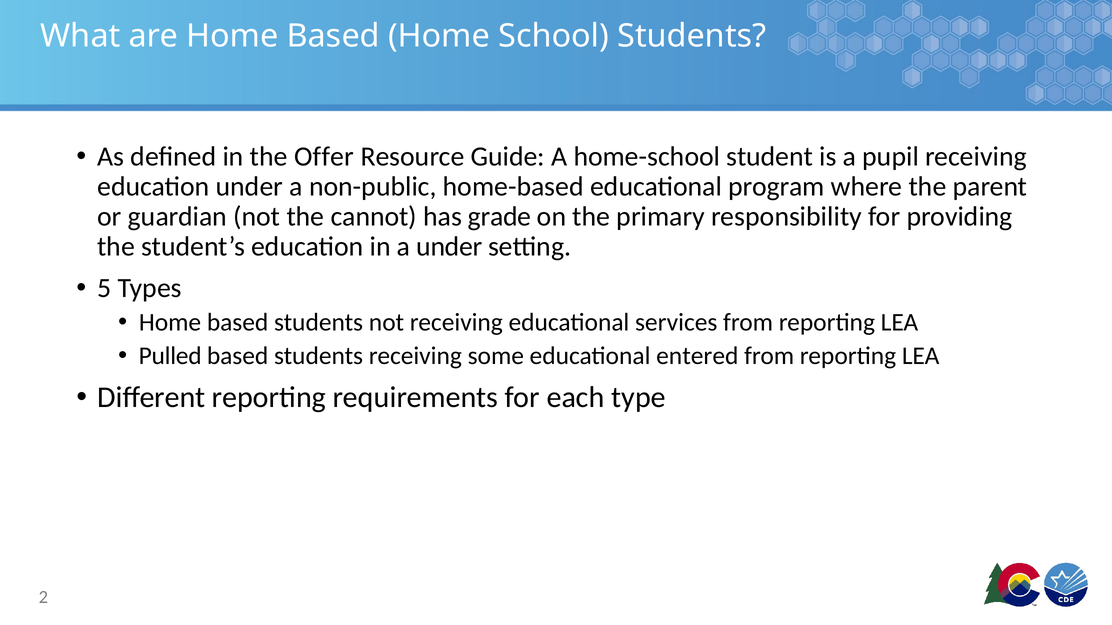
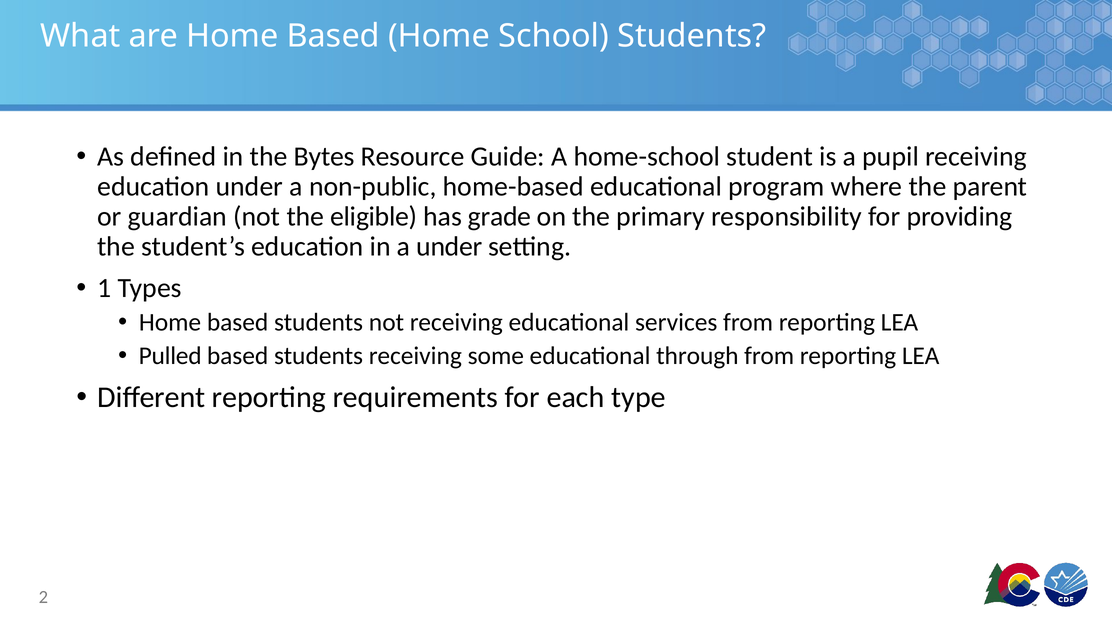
Offer: Offer -> Bytes (324, 157)
cannot: cannot -> eligible (374, 217)
5: 5 -> 1 (104, 288)
entered: entered -> through (697, 356)
